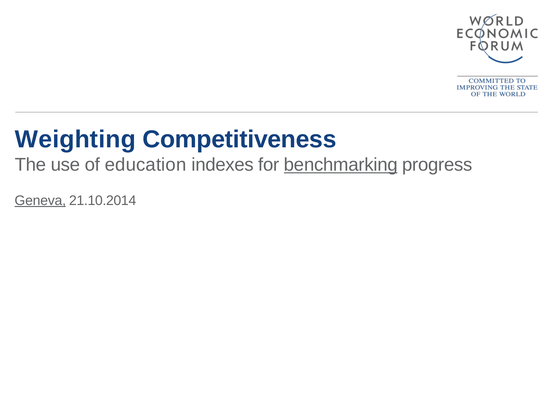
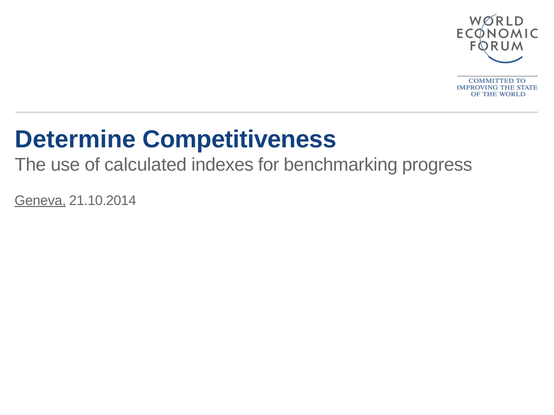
Weighting: Weighting -> Determine (75, 140)
education: education -> calculated (146, 165)
benchmarking underline: present -> none (341, 165)
